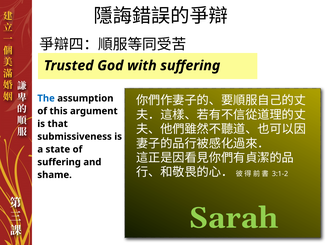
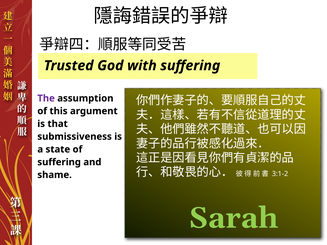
The colour: blue -> purple (46, 98)
